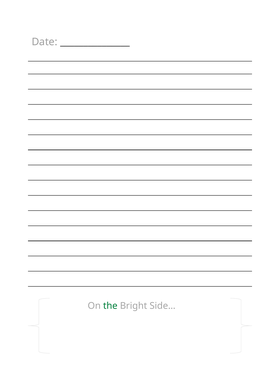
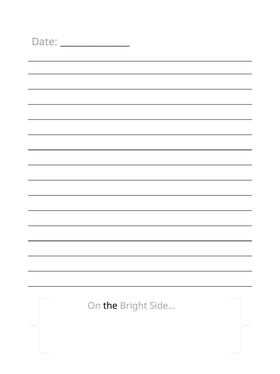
the colour: green -> black (110, 305)
